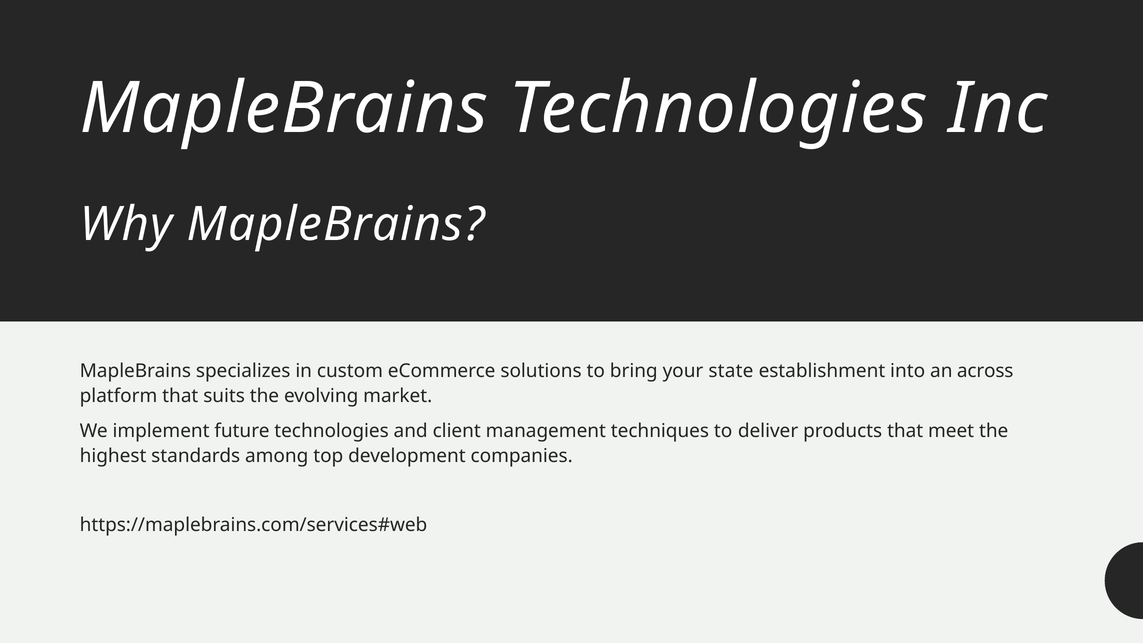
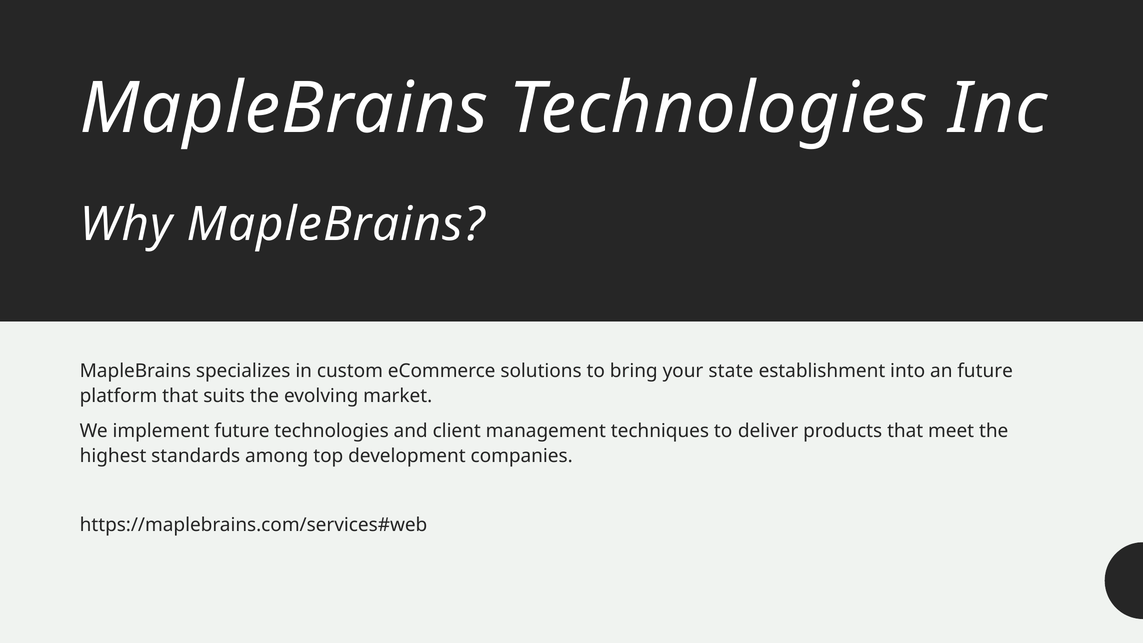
an across: across -> future (985, 371)
